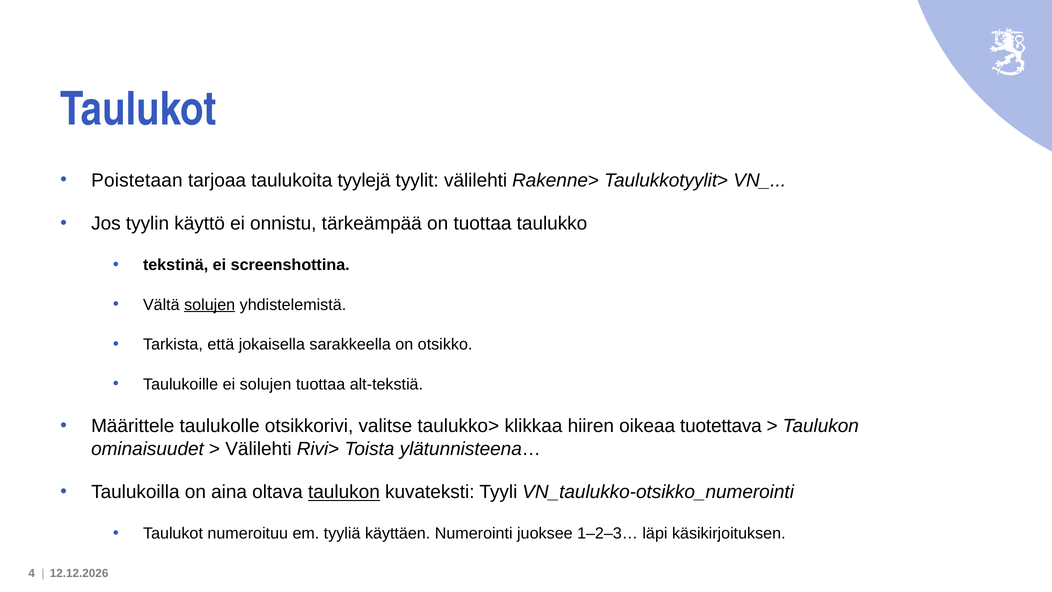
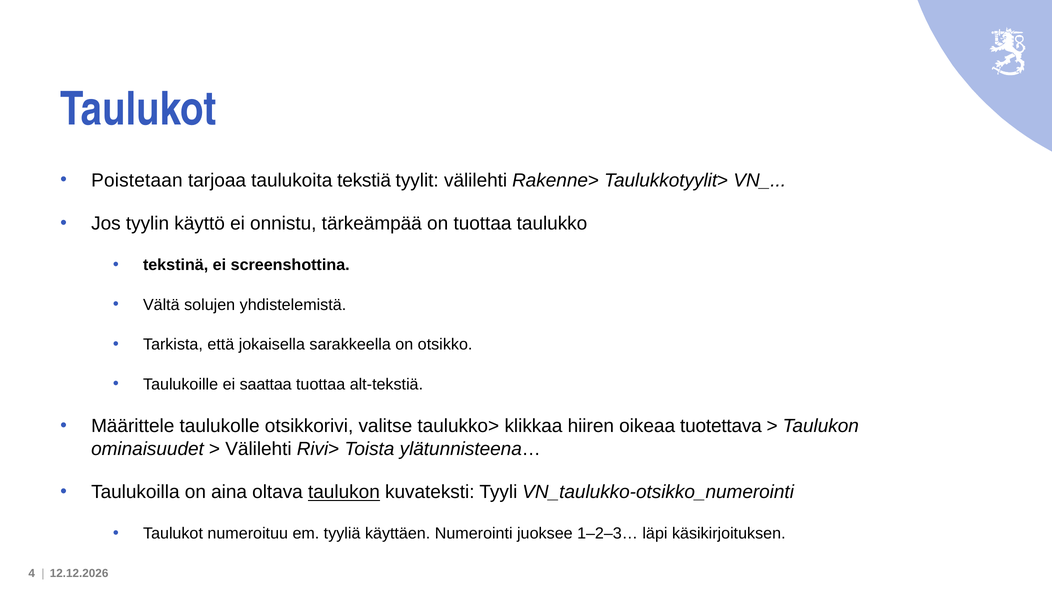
tyylejä: tyylejä -> tekstiä (364, 180)
solujen underline: present -> none (210, 305)
ei solujen: solujen -> saattaa (266, 384)
